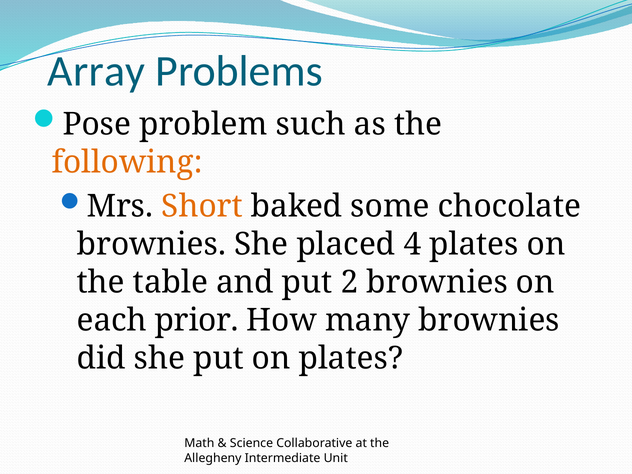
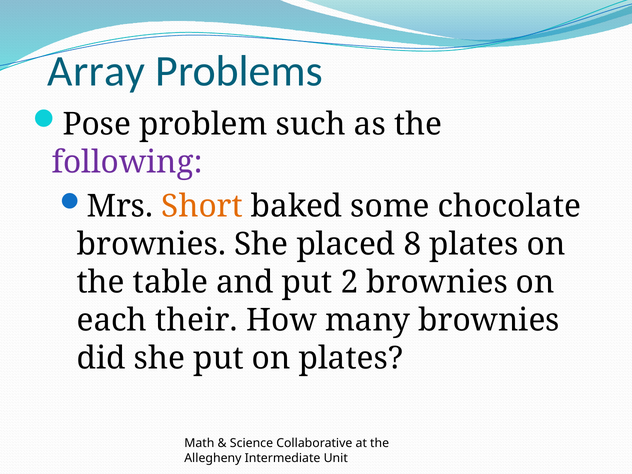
following colour: orange -> purple (127, 162)
4: 4 -> 8 (412, 244)
prior: prior -> their (196, 320)
